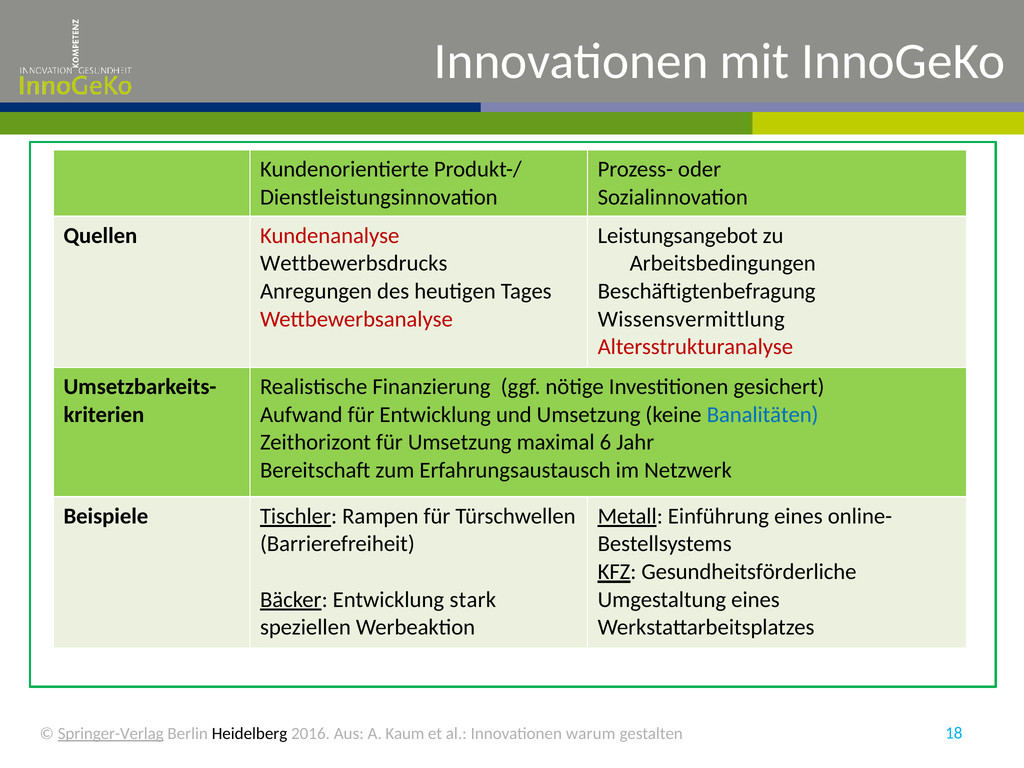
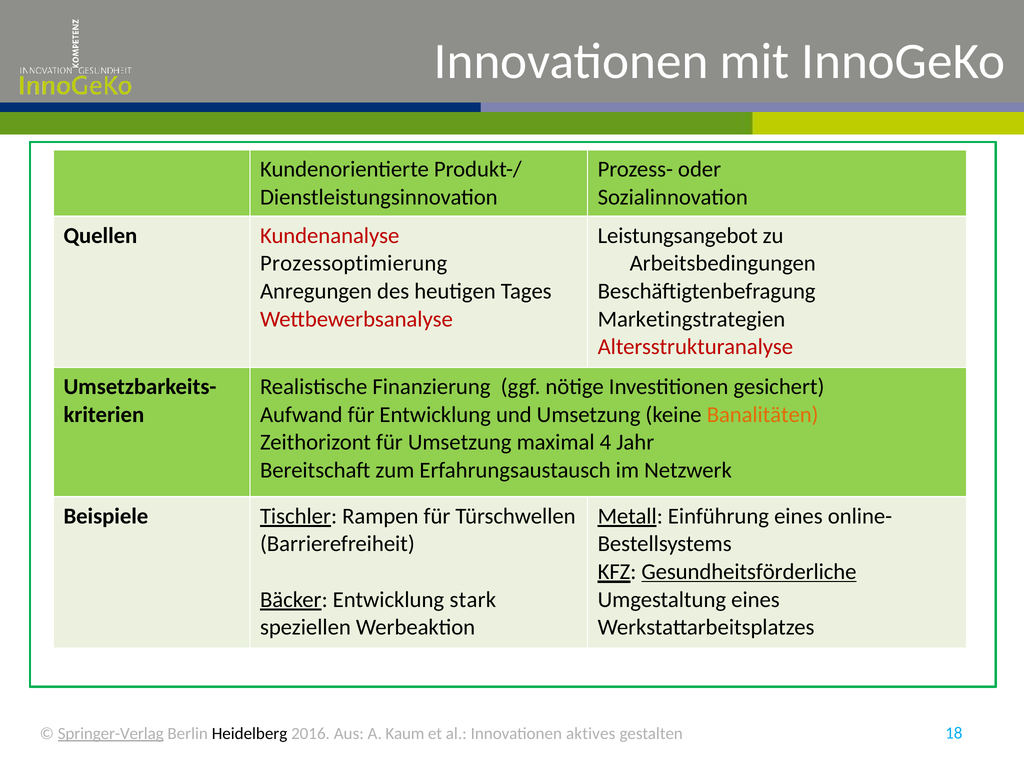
Wettbewerbsdrucks: Wettbewerbsdrucks -> Prozessoptimierung (354, 263)
Wissensvermittlung: Wissensvermittlung -> Marketingstrategien (691, 319)
Banalitäten colour: blue -> orange (763, 415)
6: 6 -> 4 (605, 442)
Gesundheitsförderliche underline: none -> present (749, 572)
warum: warum -> aktives (591, 733)
